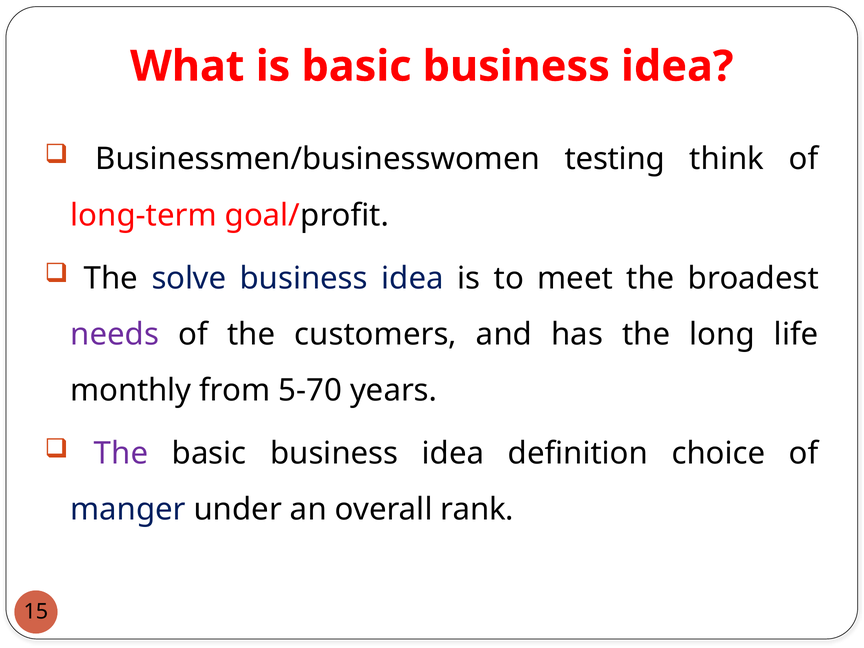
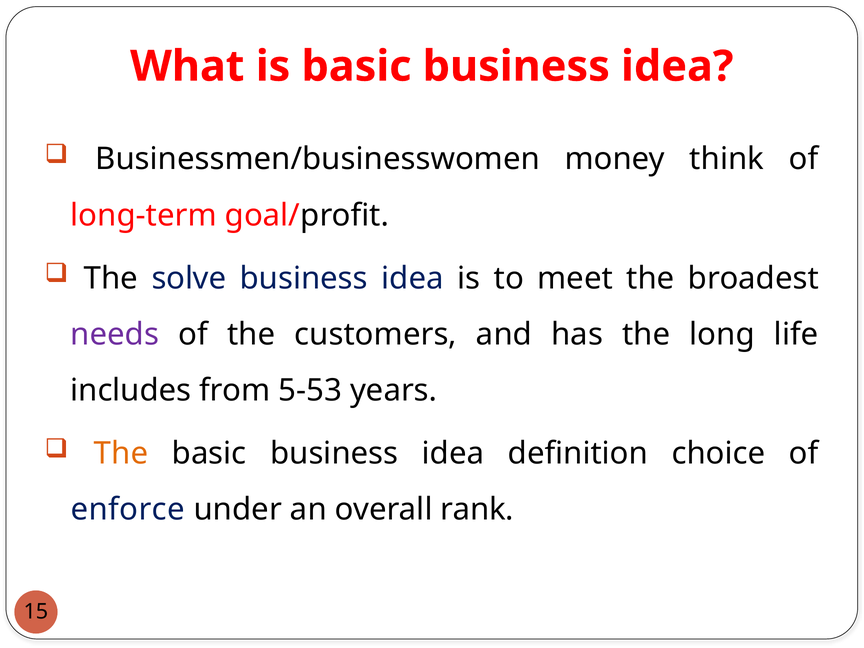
testing: testing -> money (615, 159)
monthly: monthly -> includes (131, 391)
5-70: 5-70 -> 5-53 (310, 391)
The colour: purple -> orange (121, 454)
manger: manger -> enforce (128, 510)
